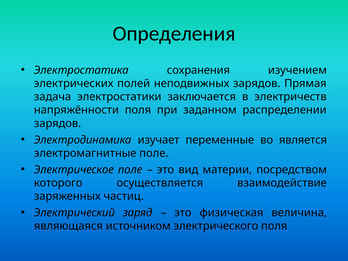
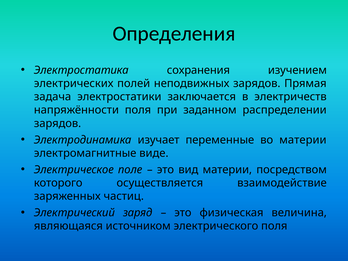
во является: является -> материи (303, 140)
электромагнитные поле: поле -> виде (154, 153)
